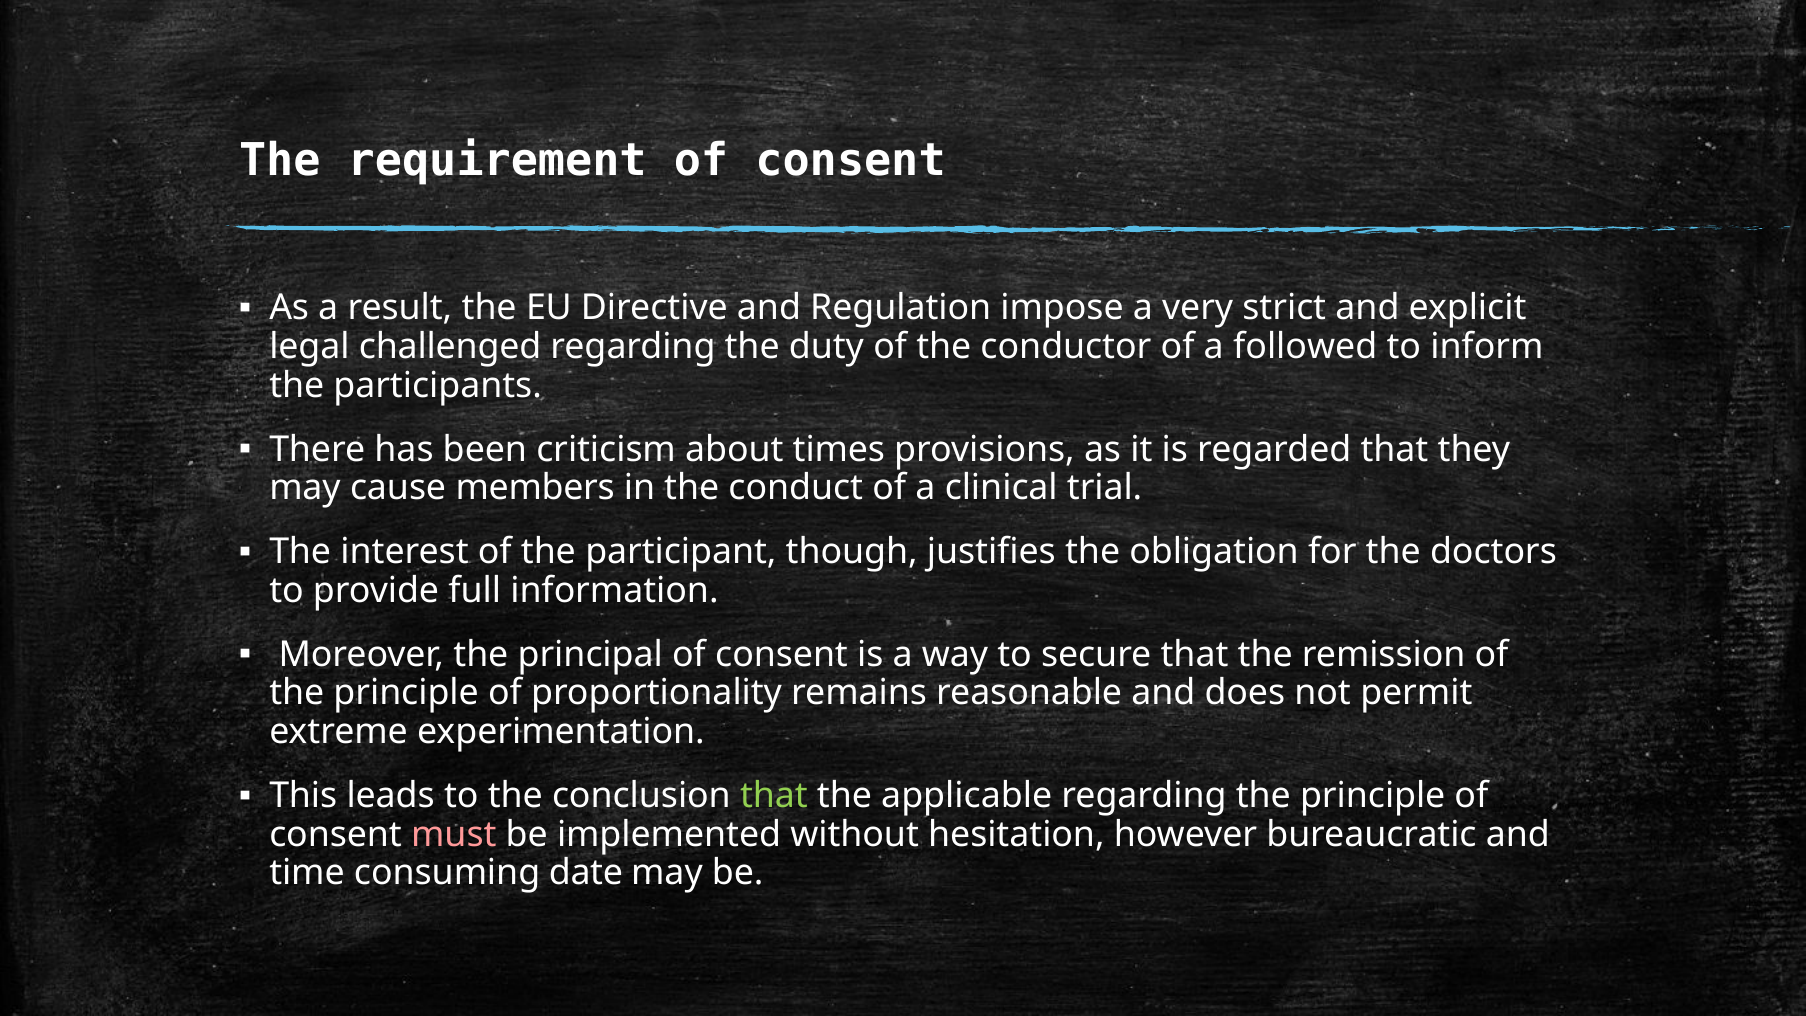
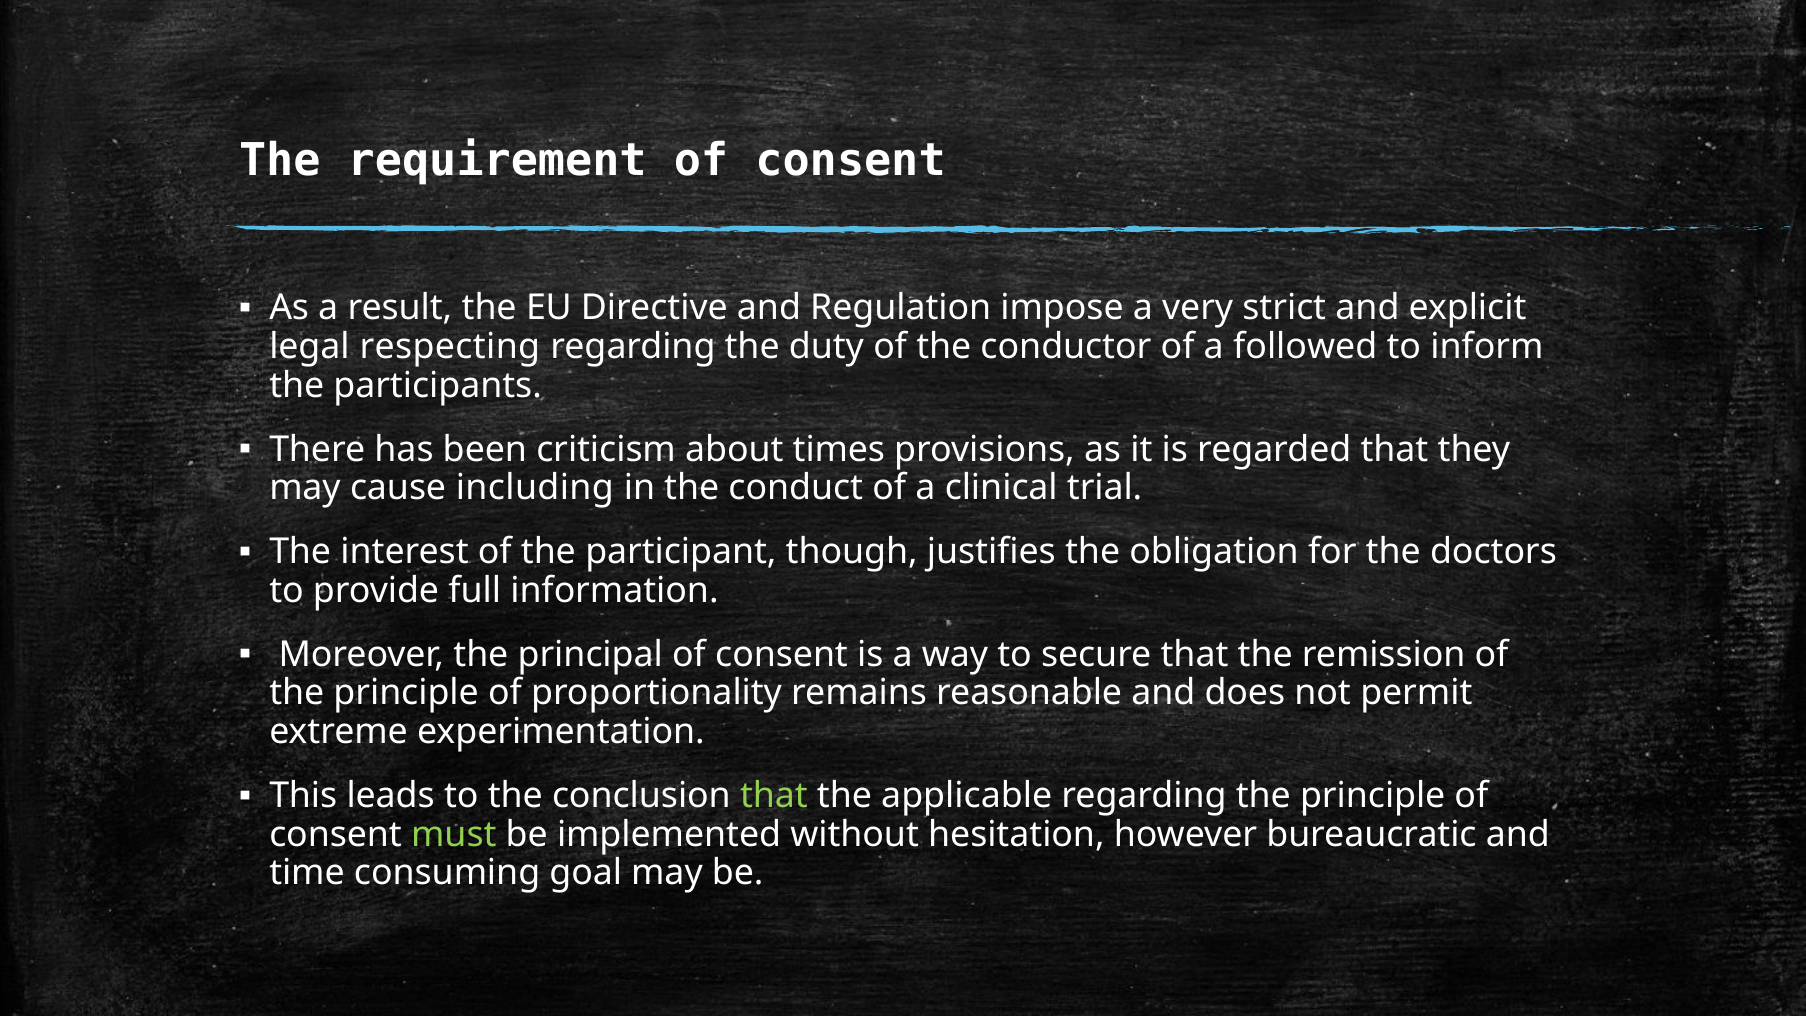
challenged: challenged -> respecting (450, 347)
members: members -> including (535, 488)
must colour: pink -> light green (454, 834)
date: date -> goal (586, 873)
